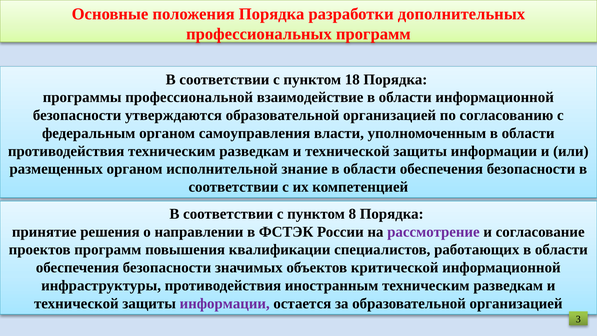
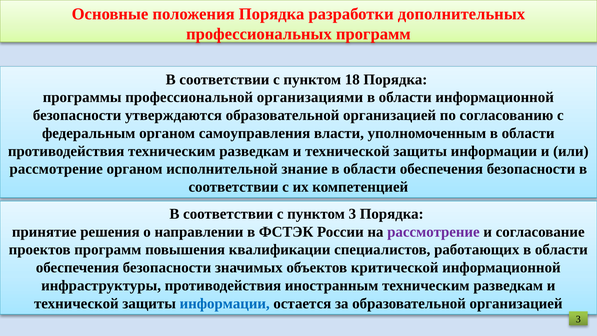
взаимодействие: взаимодействие -> организациями (310, 97)
размещенных: размещенных -> рассмотрение (56, 169)
пунктом 8: 8 -> 3 (352, 214)
информации colour: purple -> blue (225, 303)
